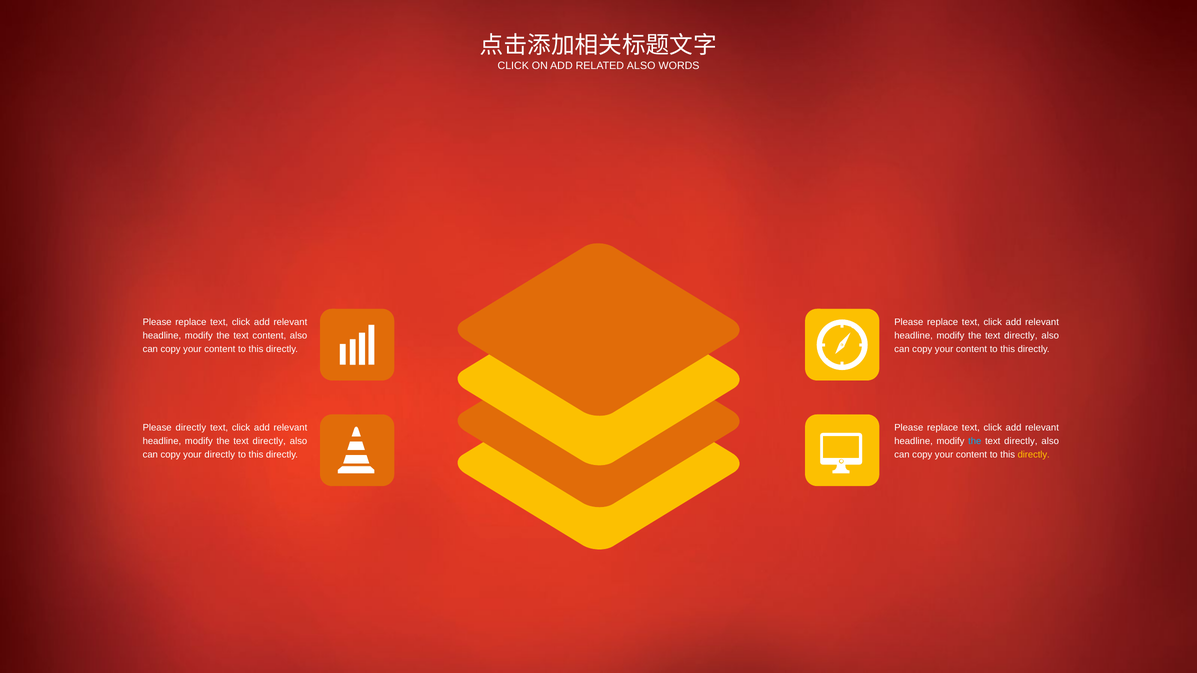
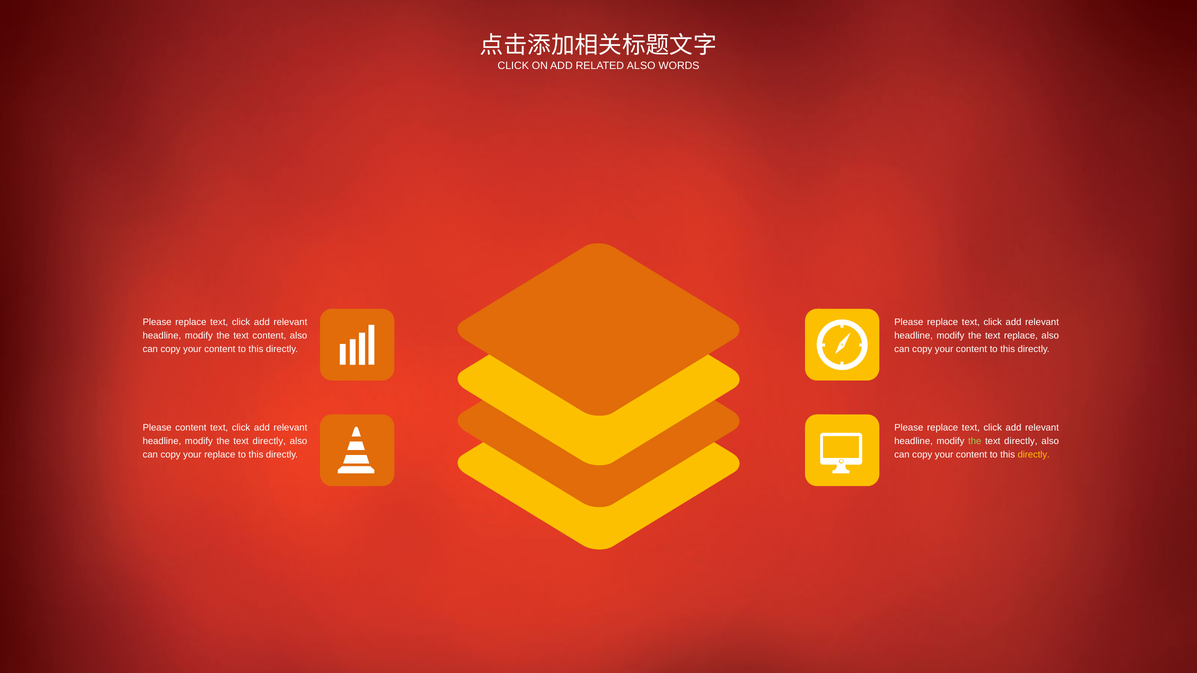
directly: directly -> replace (1021, 336)
Please directly: directly -> content (191, 428)
the colour: light blue -> light green (975, 441)
your directly: directly -> replace (220, 455)
